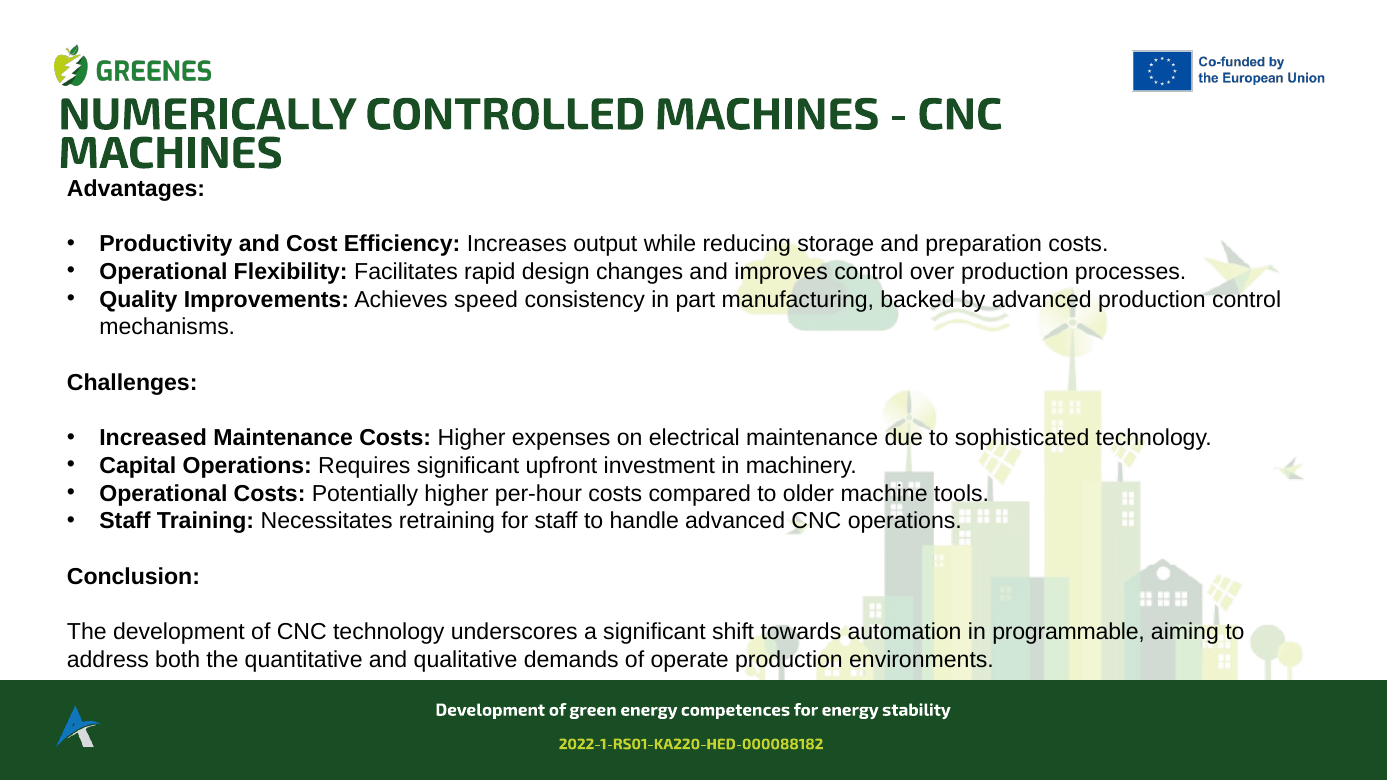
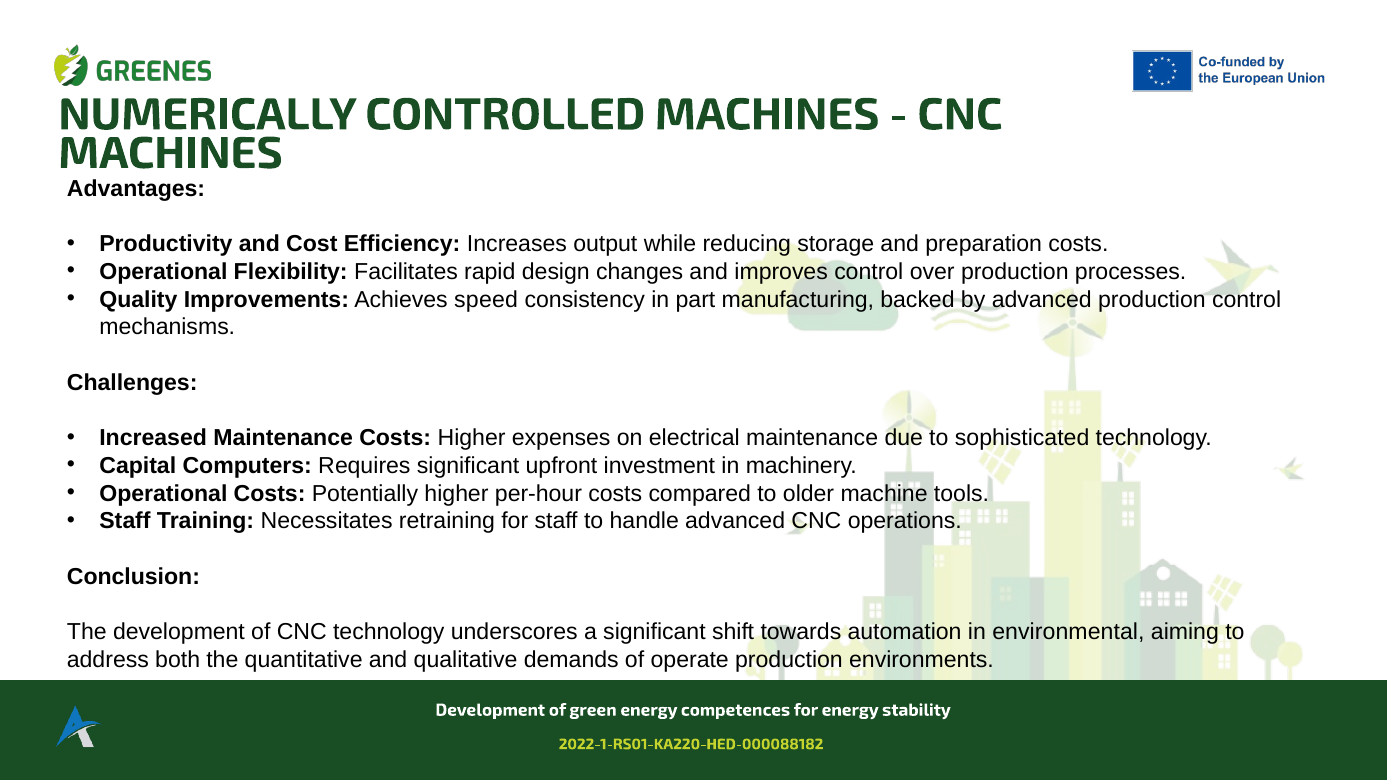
Capital Operations: Operations -> Computers (247, 466)
programmable: programmable -> environmental (1068, 632)
